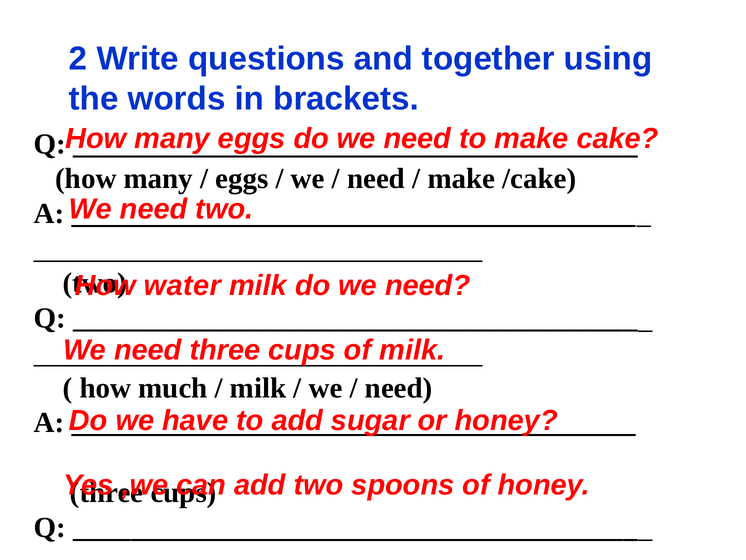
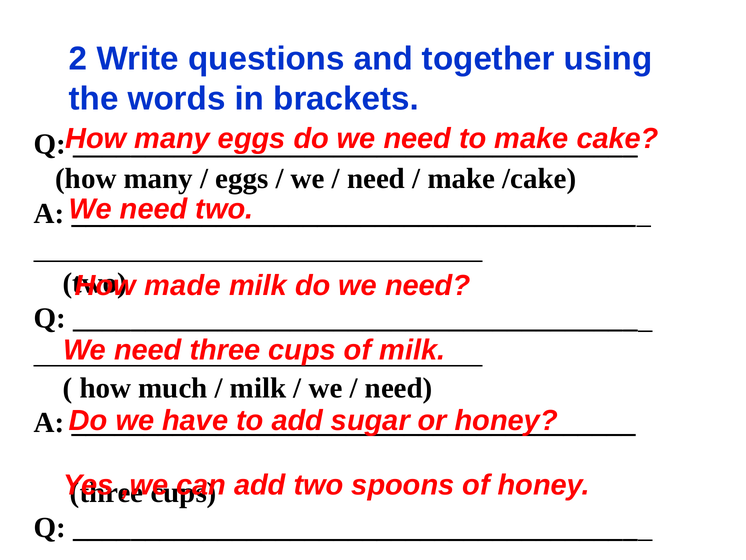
water: water -> made (182, 285)
